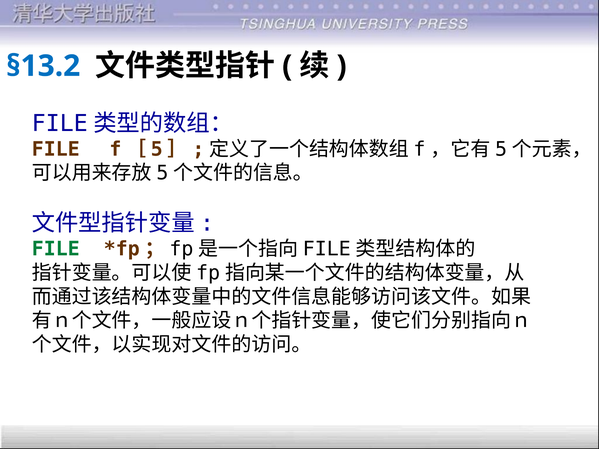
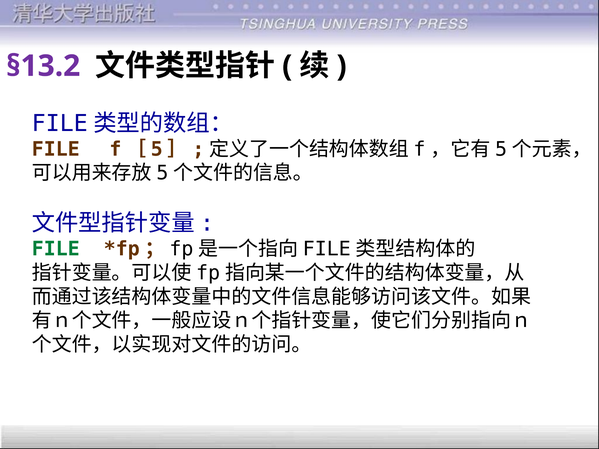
§13.2 colour: blue -> purple (43, 66)
